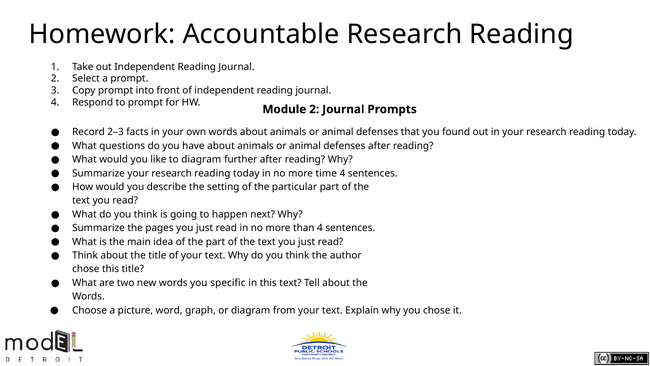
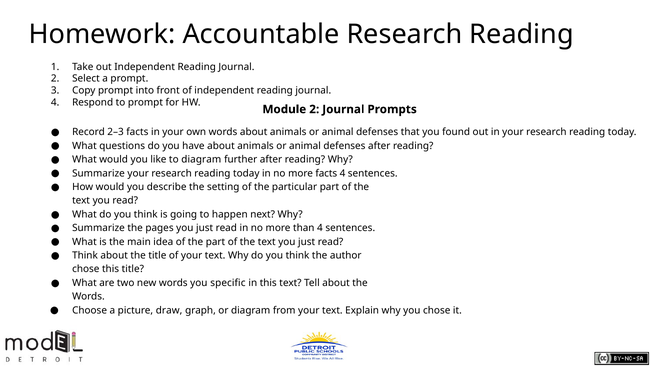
more time: time -> facts (326, 173)
word: word -> draw (169, 310)
